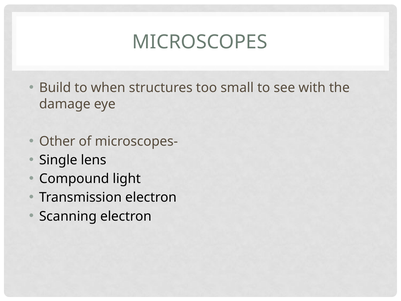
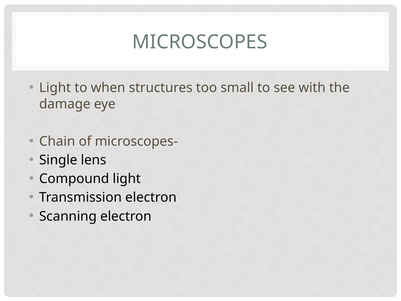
Build: Build -> Light (55, 88)
Other: Other -> Chain (57, 141)
